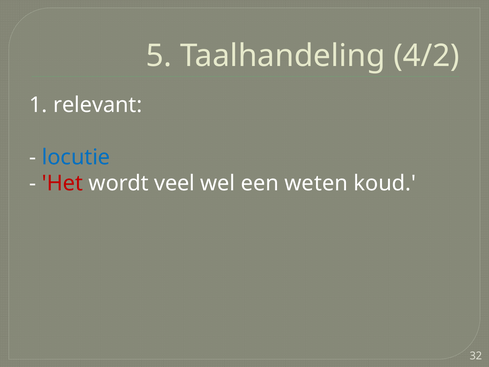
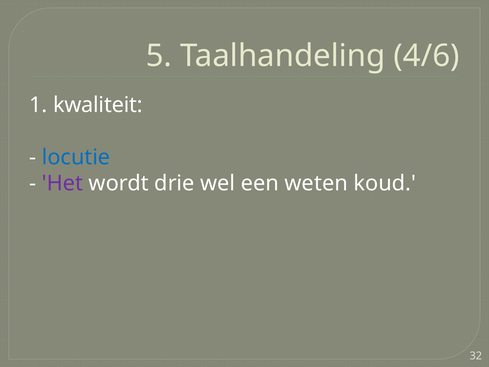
4/2: 4/2 -> 4/6 (427, 56)
relevant: relevant -> kwaliteit (98, 105)
Het colour: red -> purple (62, 183)
veel: veel -> drie (174, 183)
